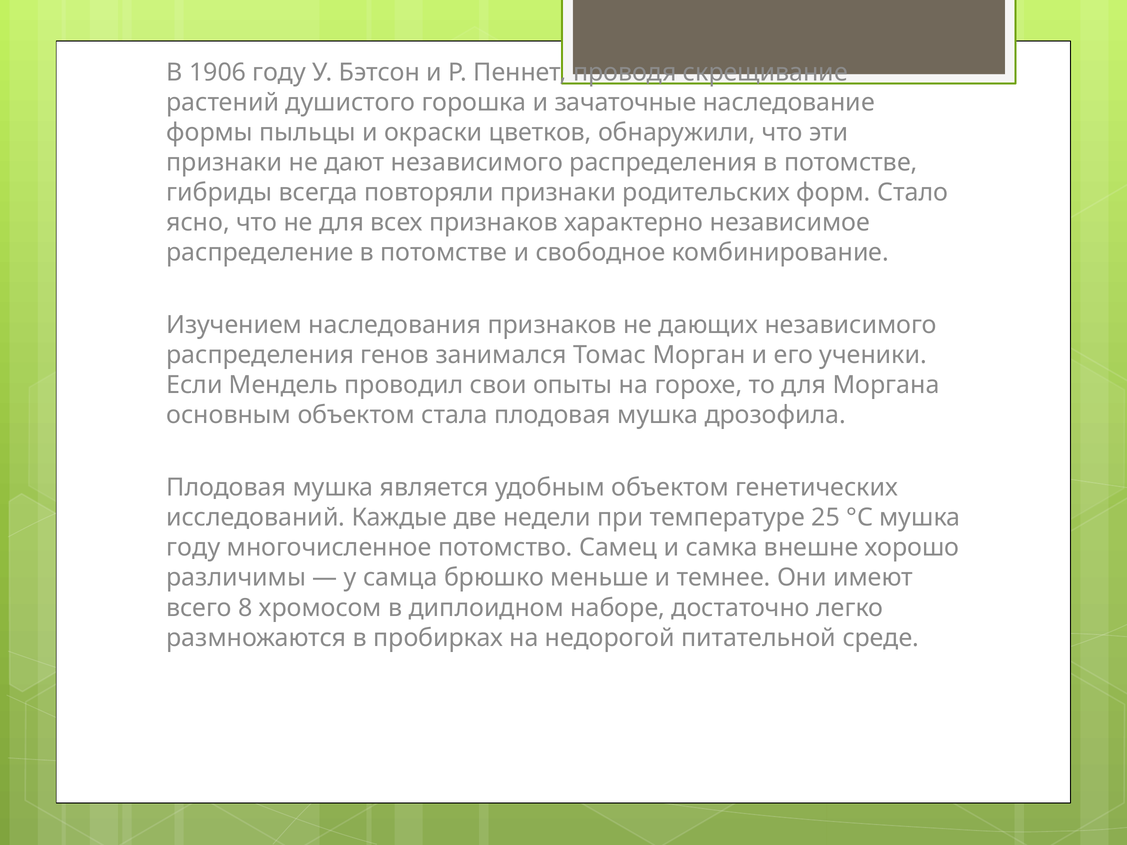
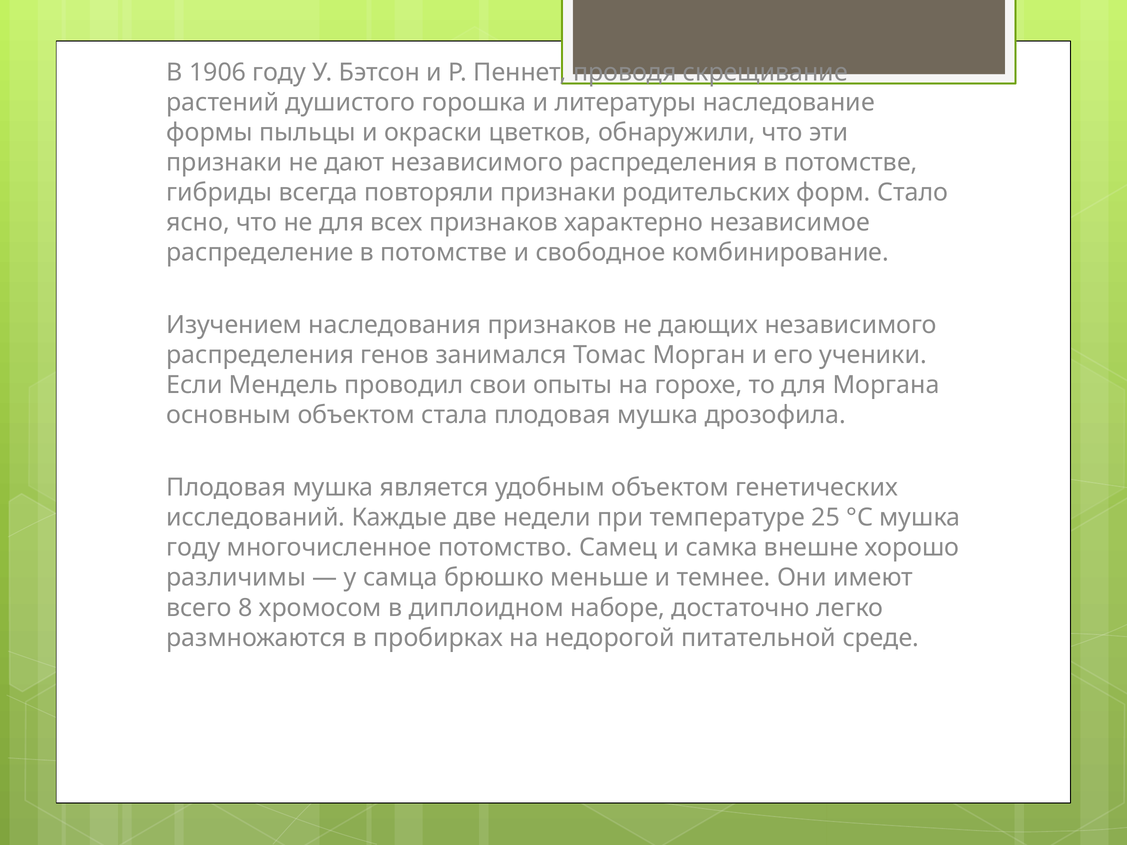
зачаточные: зачаточные -> литературы (625, 102)
